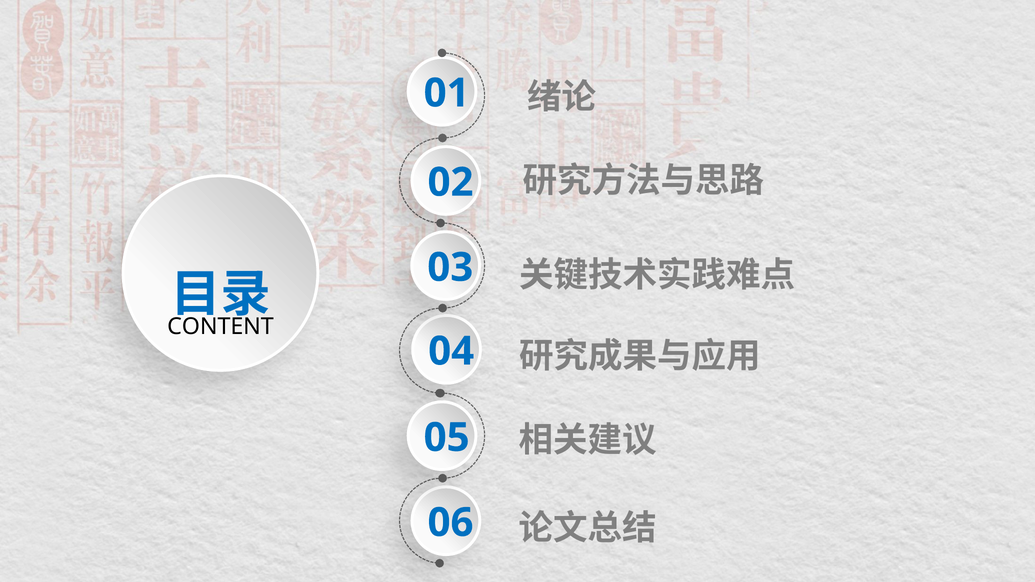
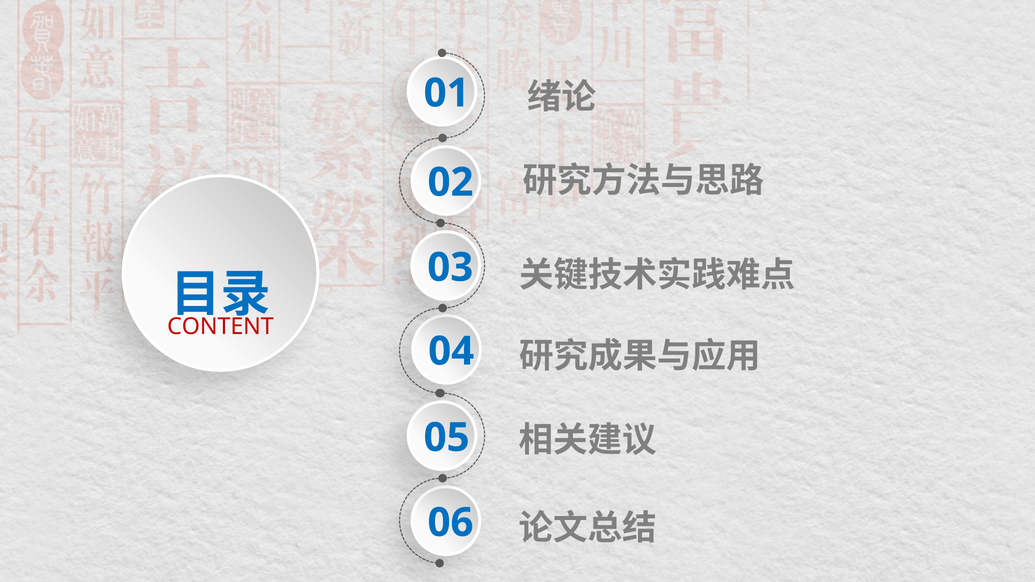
CONTENT colour: black -> red (220, 327)
